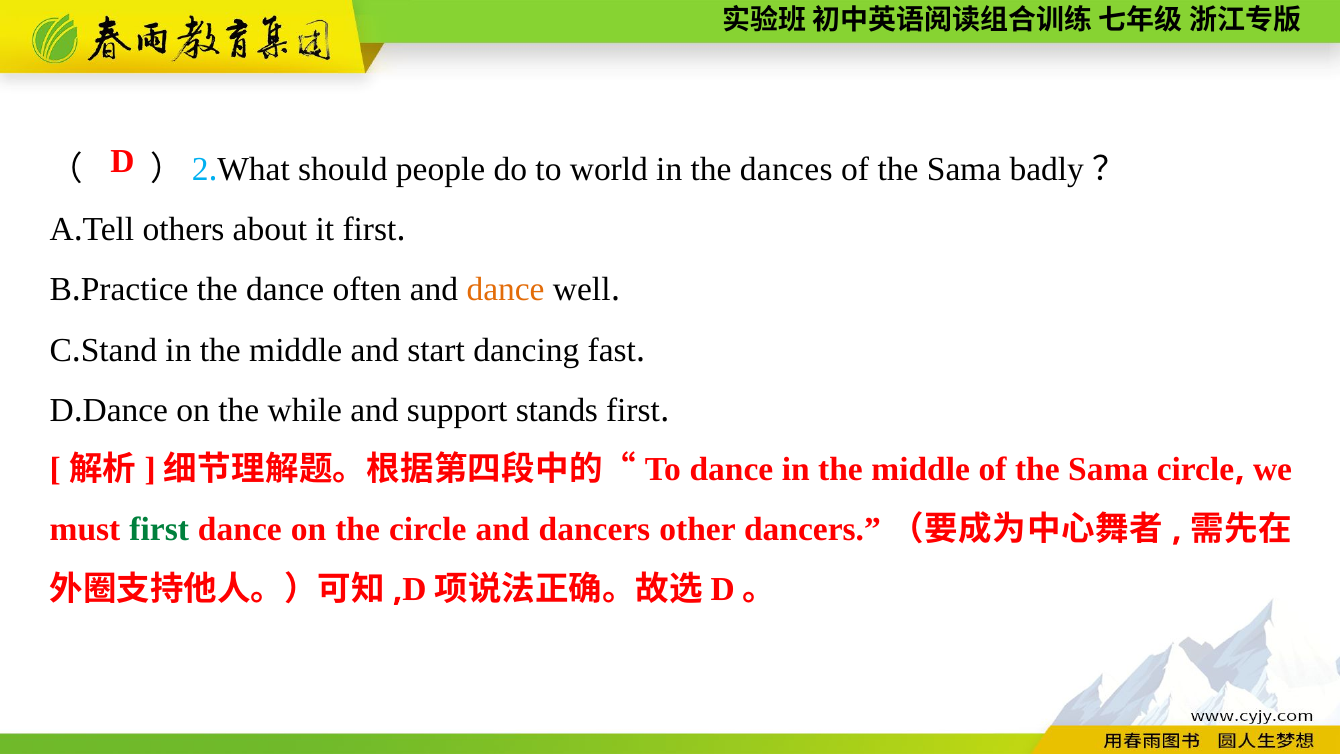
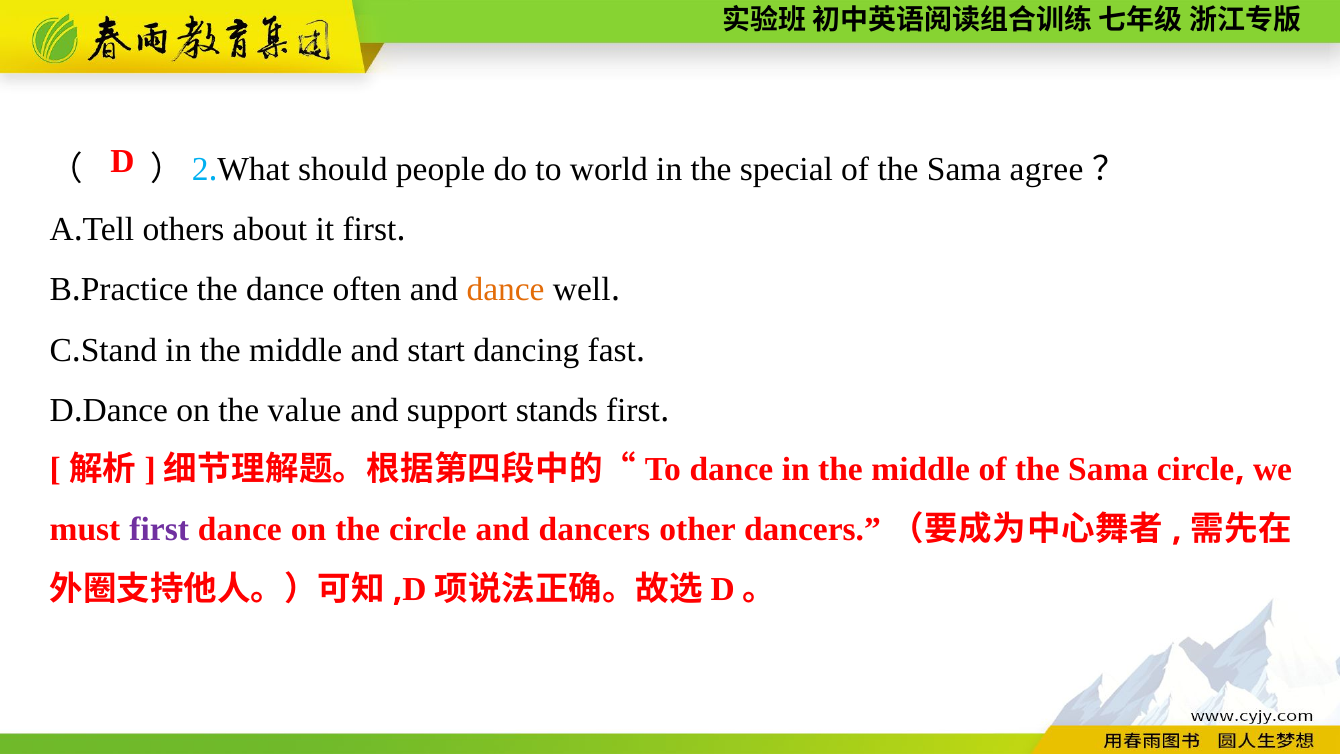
dances: dances -> special (786, 169)
badly: badly -> agree (1047, 169)
while: while -> value (305, 410)
first colour: green -> purple (159, 529)
